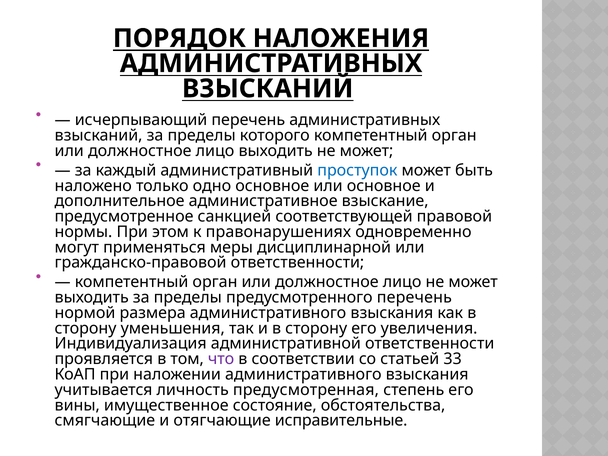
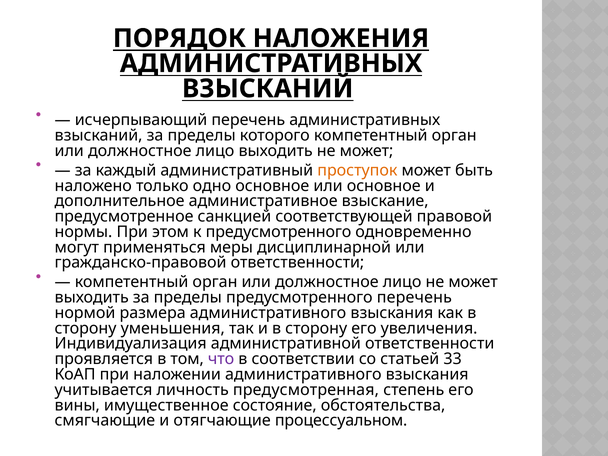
проступок colour: blue -> orange (357, 170)
к правонарушениях: правонарушениях -> предусмотренного (279, 232)
исправительные: исправительные -> процессуальном (341, 421)
